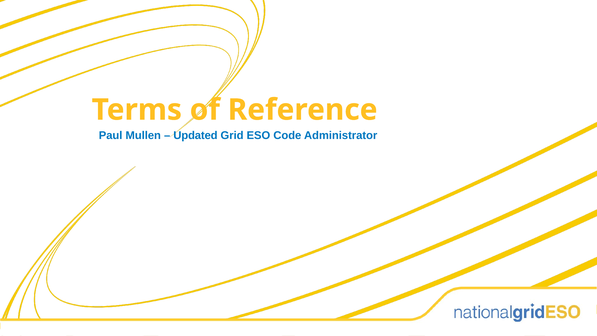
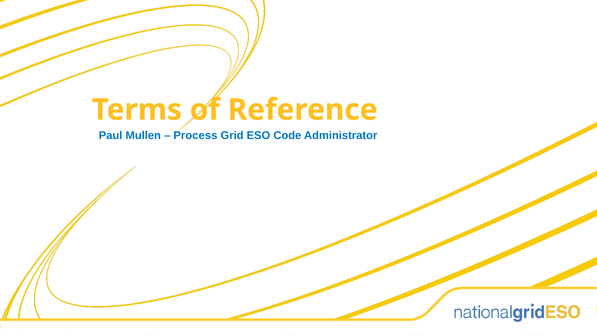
Updated: Updated -> Process (195, 135)
